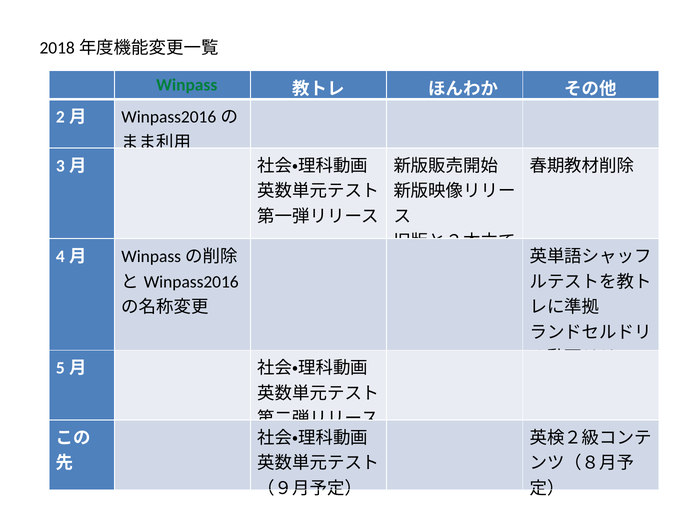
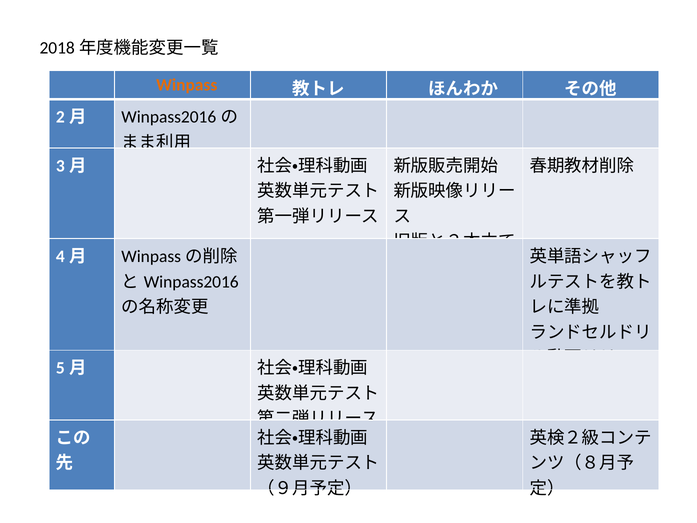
Winpass colour: green -> orange (187, 85)
